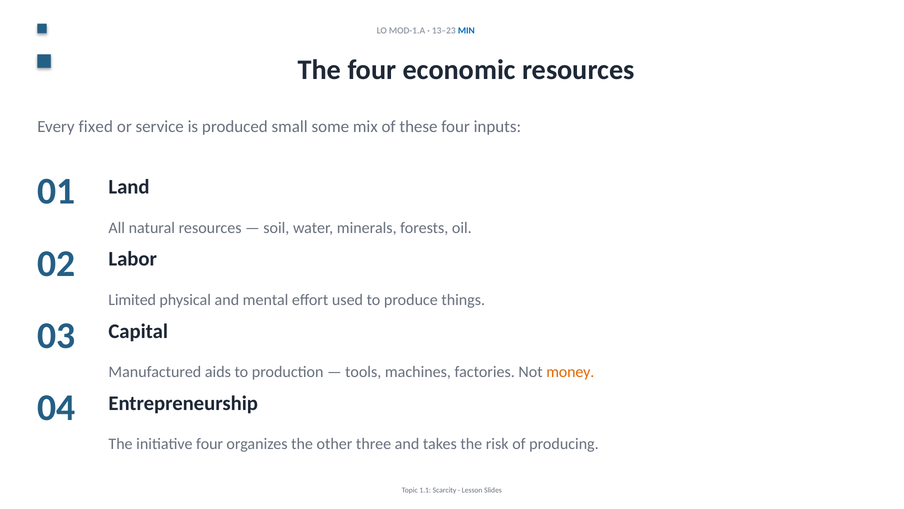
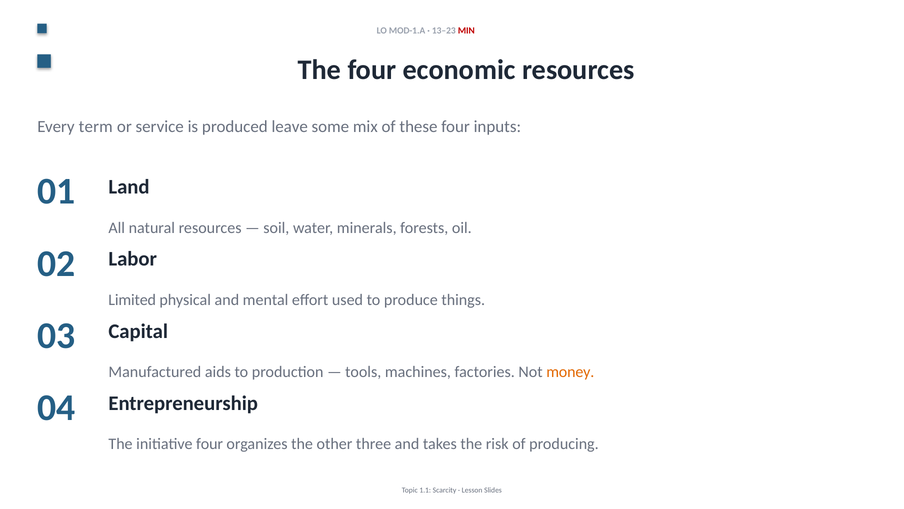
MIN colour: blue -> red (466, 31)
fixed: fixed -> term (96, 127)
small: small -> leave (290, 127)
